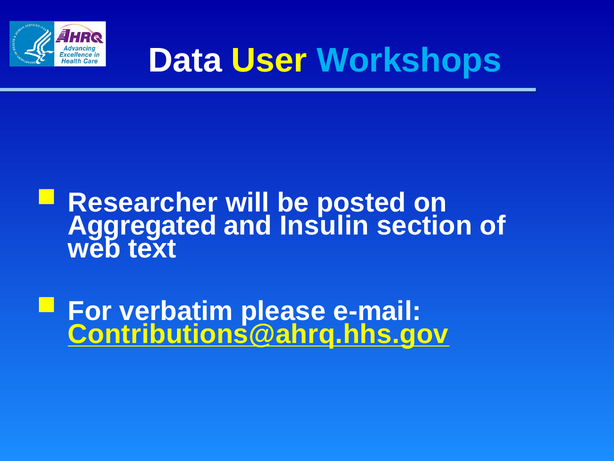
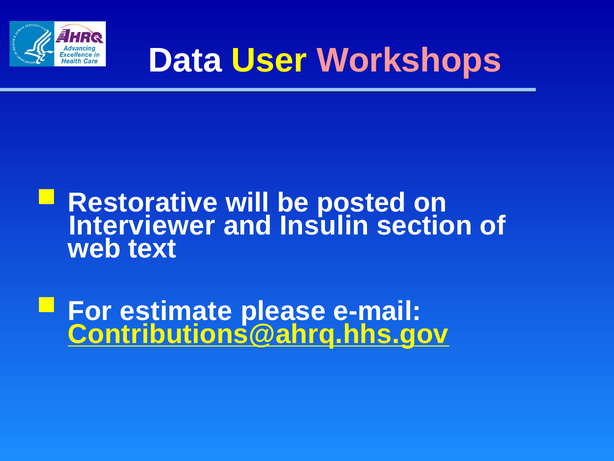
Workshops colour: light blue -> pink (409, 60)
Researcher: Researcher -> Restorative (143, 203)
Aggregated: Aggregated -> Interviewer (142, 226)
verbatim: verbatim -> estimate (176, 311)
